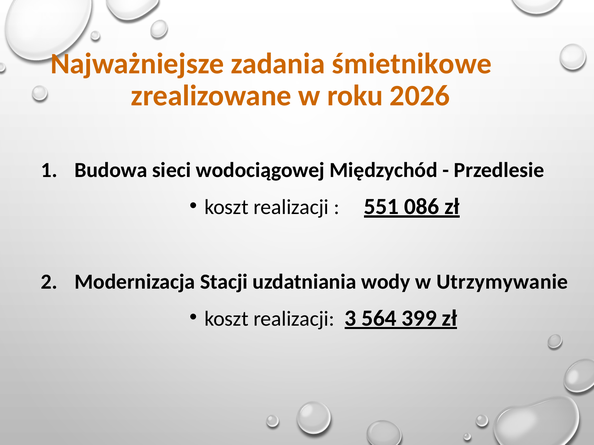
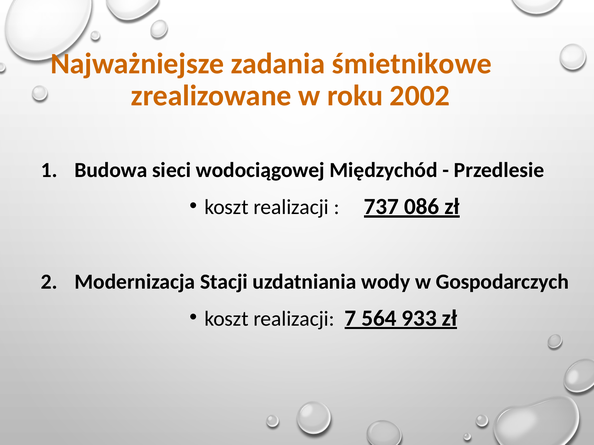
2026: 2026 -> 2002 (420, 96)
551: 551 -> 737 (381, 207)
Utrzymywanie: Utrzymywanie -> Gospodarczych (502, 282)
3: 3 -> 7 (350, 318)
399: 399 -> 933 (419, 318)
